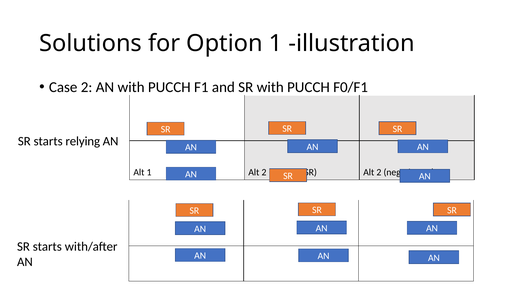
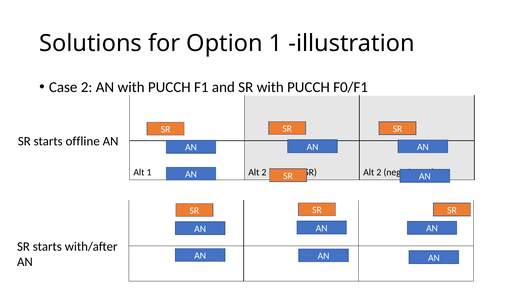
relying: relying -> offline (83, 141)
